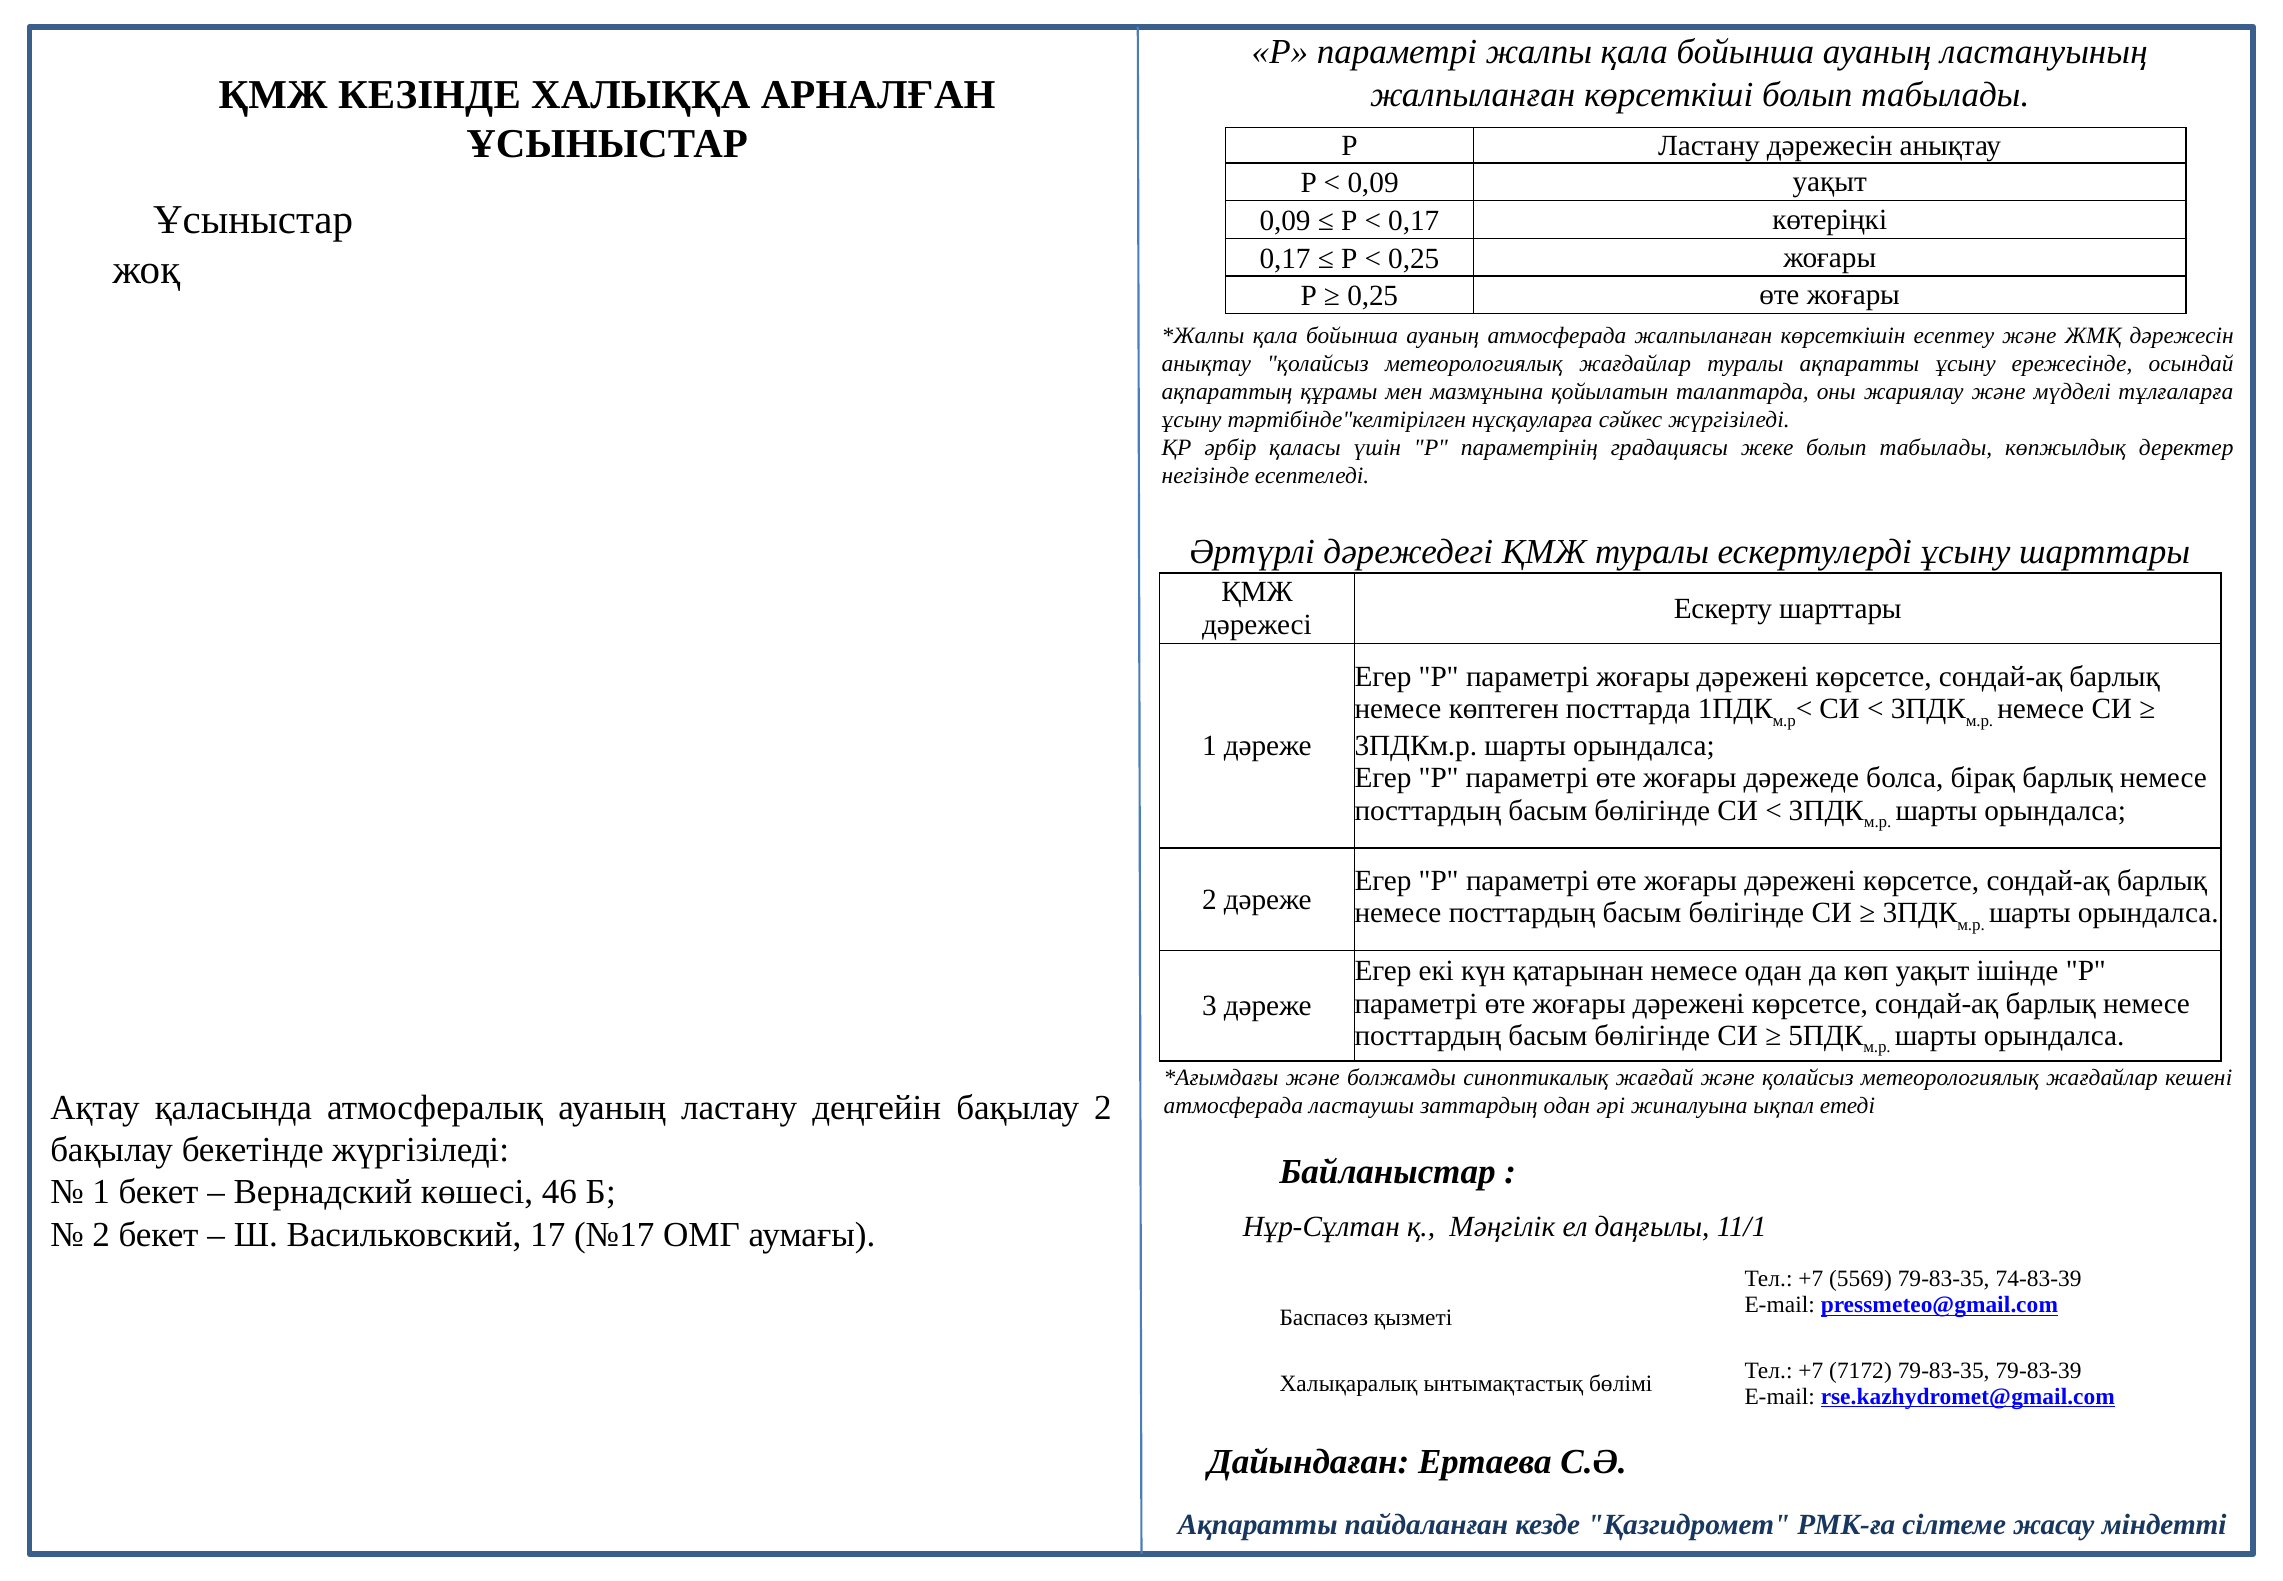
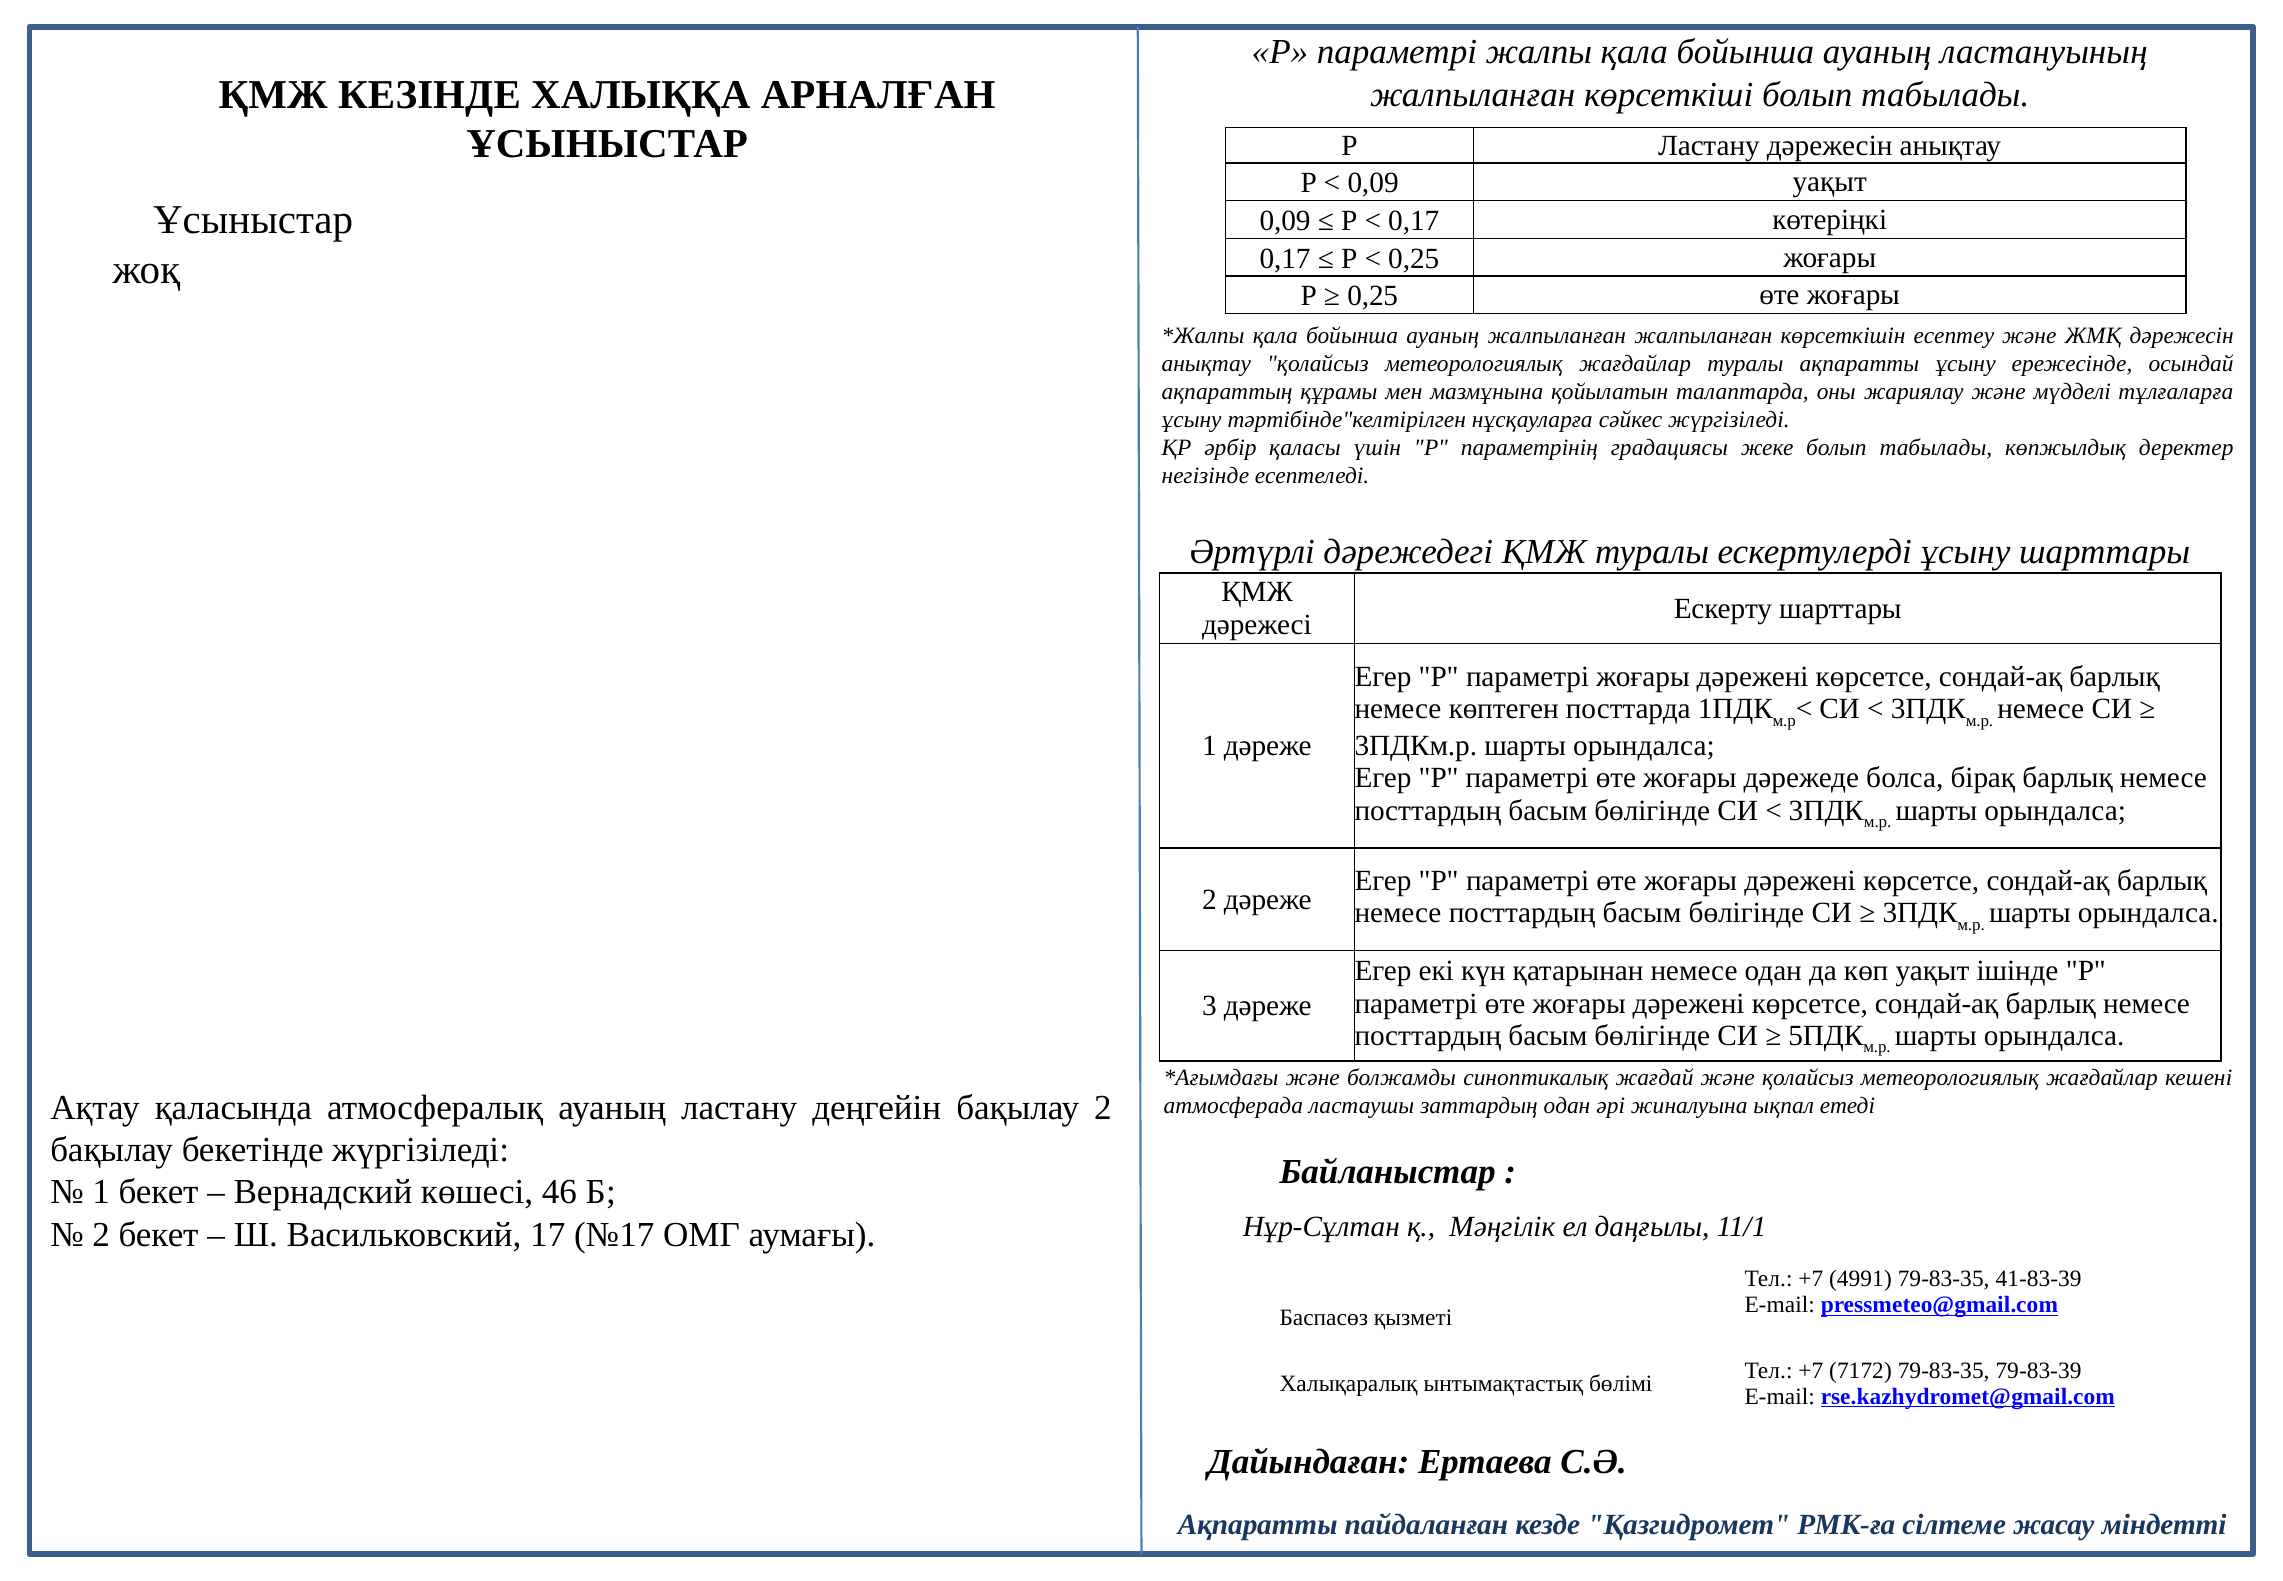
ауаның атмосферада: атмосферада -> жалпыланған (1557, 336)
5569: 5569 -> 4991 (1860, 1279)
74-83-39: 74-83-39 -> 41-83-39 (2039, 1279)
